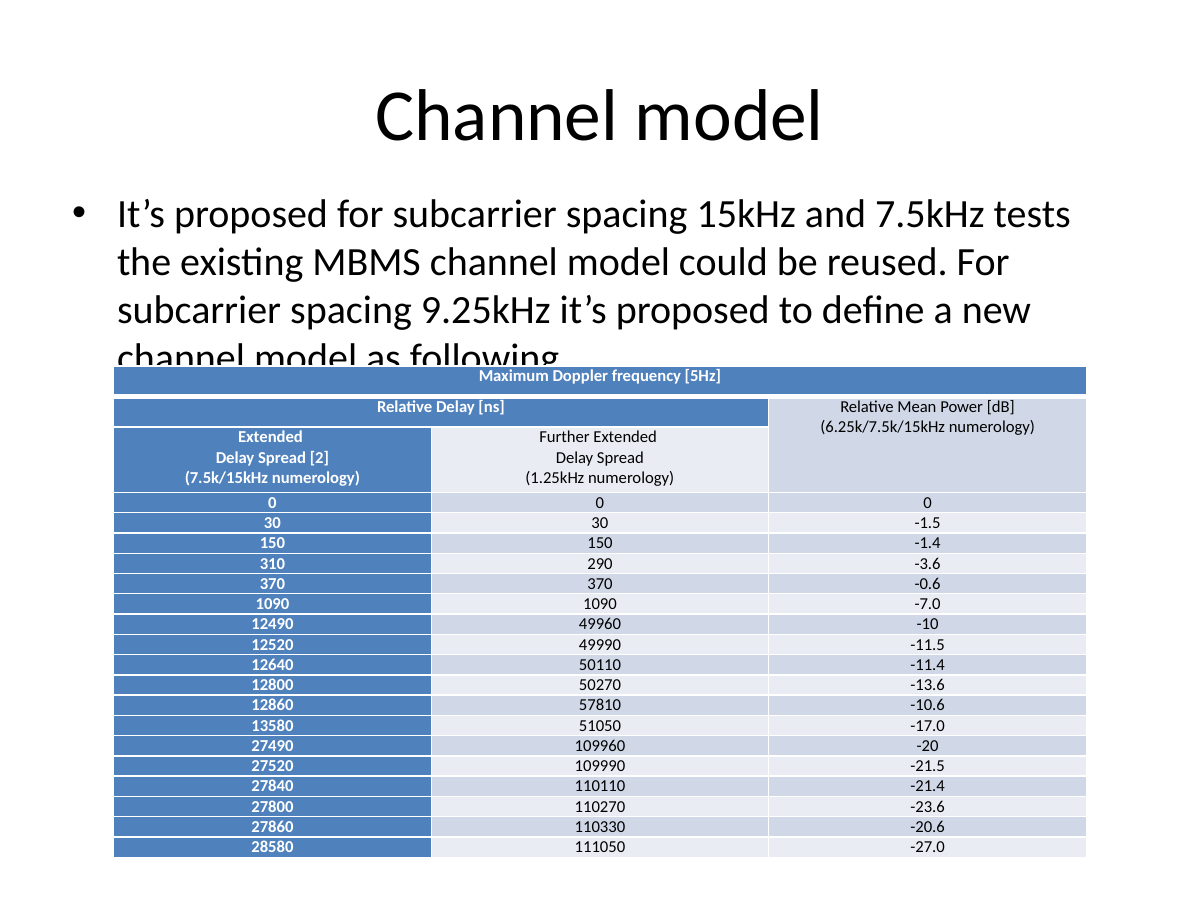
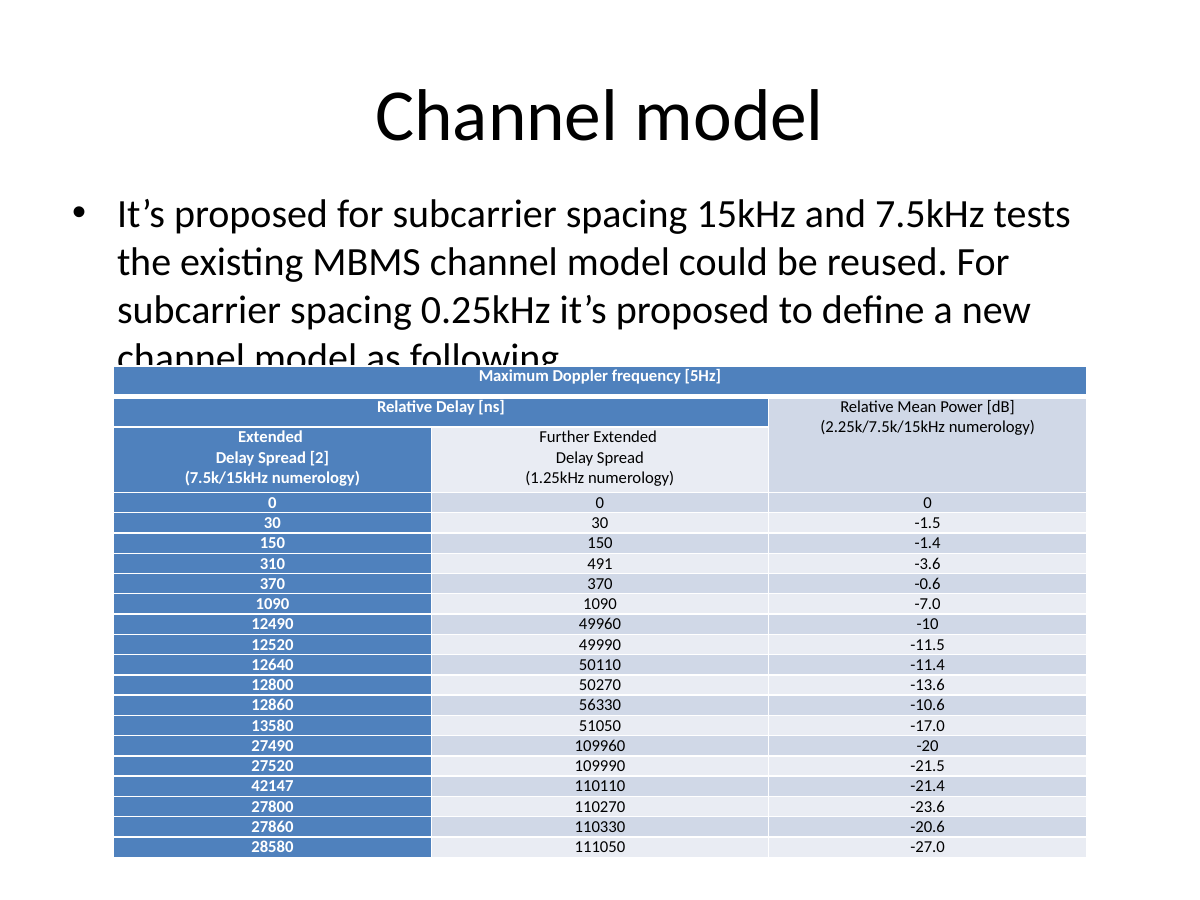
9.25kHz: 9.25kHz -> 0.25kHz (486, 311)
6.25k/7.5k/15kHz: 6.25k/7.5k/15kHz -> 2.25k/7.5k/15kHz (883, 427)
290: 290 -> 491 (600, 564)
57810: 57810 -> 56330 (600, 705)
27840: 27840 -> 42147 (272, 786)
